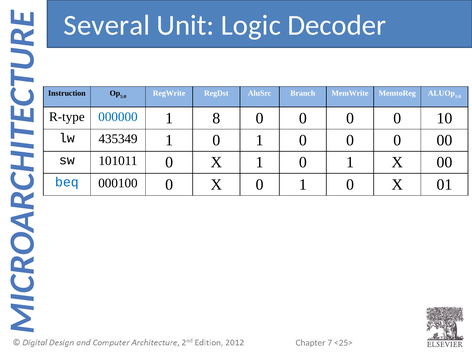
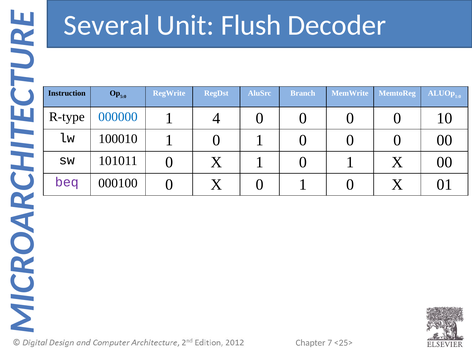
Logic: Logic -> Flush (251, 25)
8: 8 -> 4 (216, 118)
435349: 435349 -> 100010 (118, 139)
beq colour: blue -> purple (67, 182)
